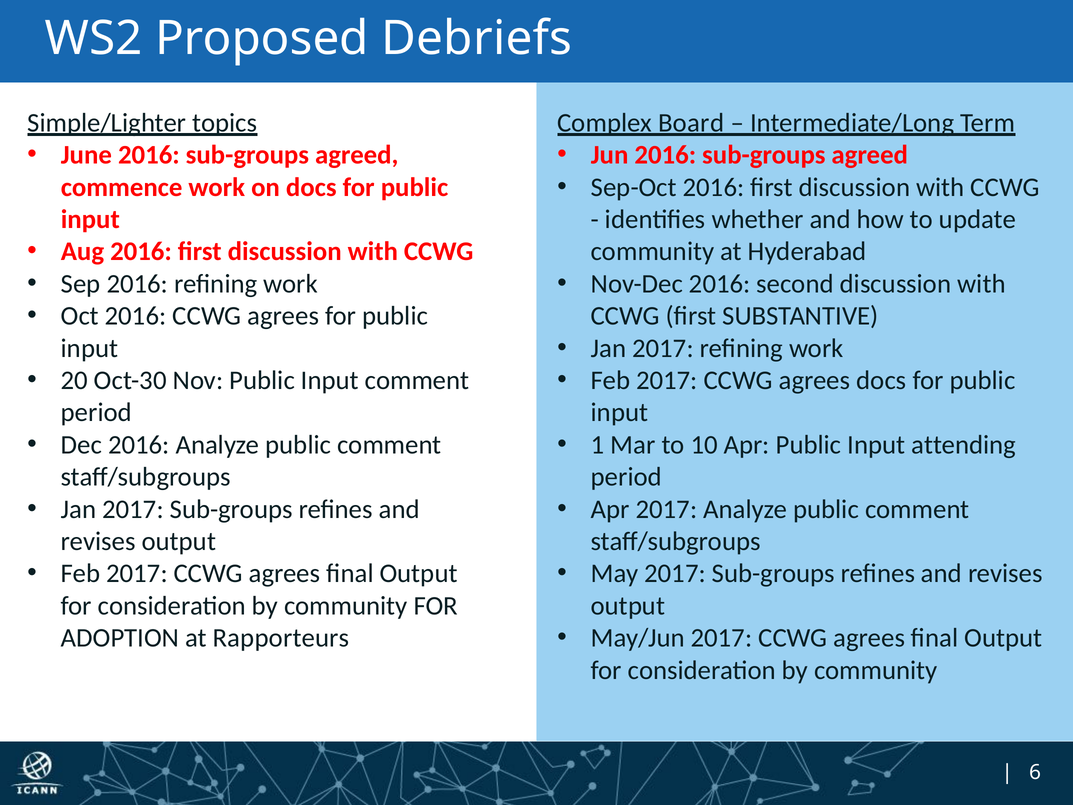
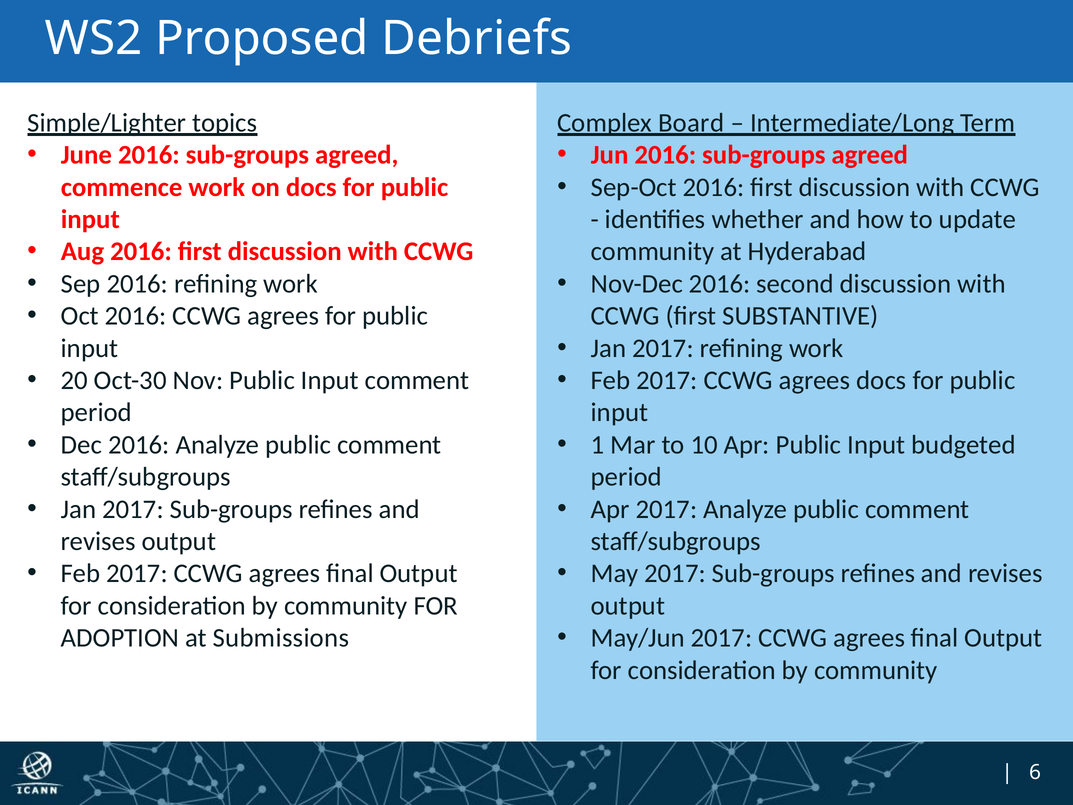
attending: attending -> budgeted (964, 445)
Rapporteurs: Rapporteurs -> Submissions (281, 638)
